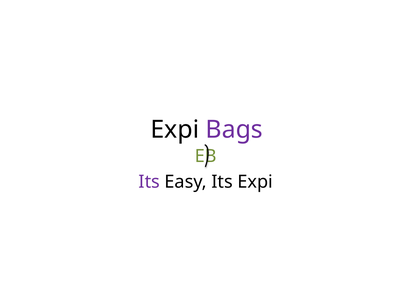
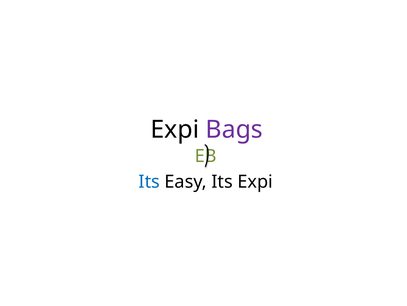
Its colour: purple -> blue (149, 181)
